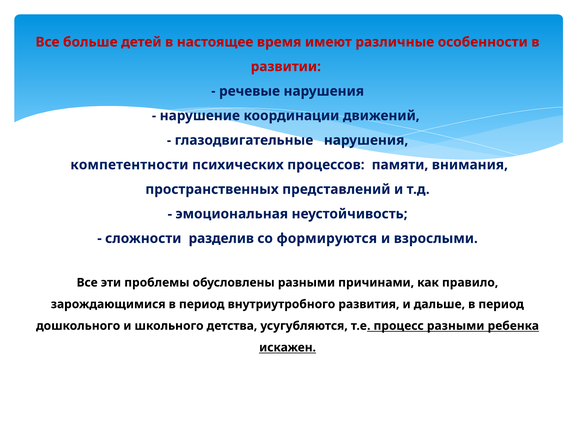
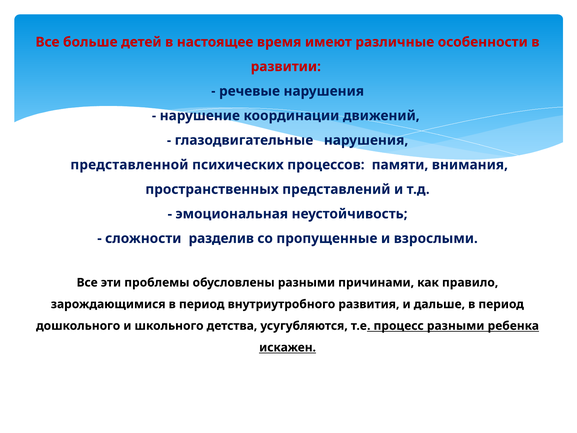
компетентности: компетентности -> представленной (129, 165)
формируются: формируются -> пропущенные (327, 238)
